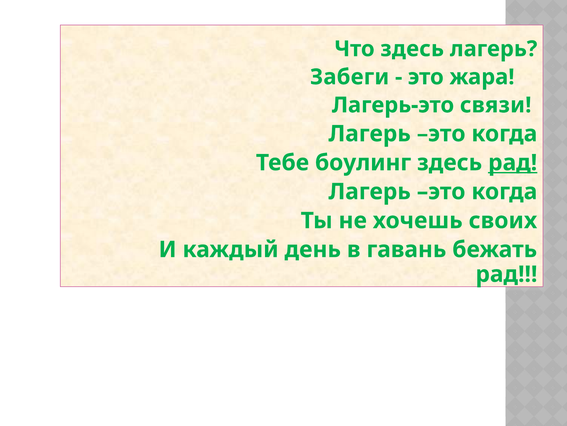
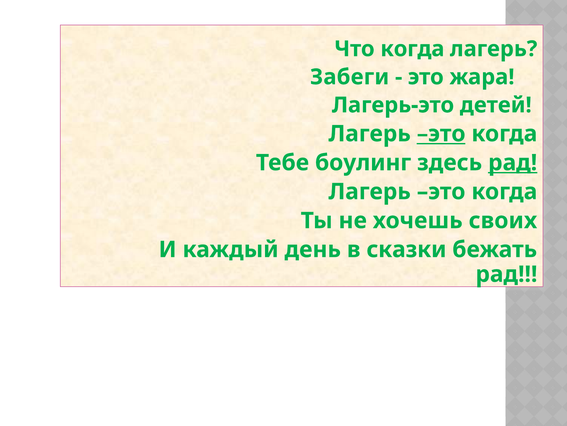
Что здесь: здесь -> когда (412, 49)
связи: связи -> детей (496, 105)
это underline: none -> present (441, 134)
гавань: гавань -> сказки (406, 249)
